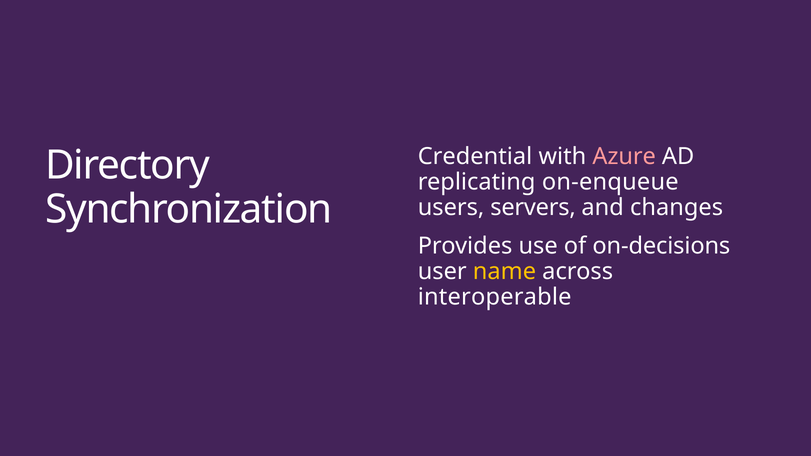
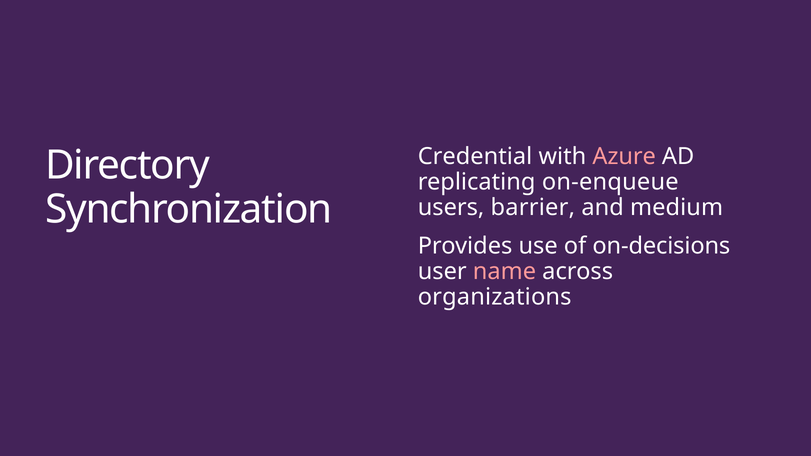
servers: servers -> barrier (533, 208)
changes: changes -> medium (677, 208)
name colour: yellow -> pink (504, 271)
interoperable: interoperable -> organizations (495, 297)
